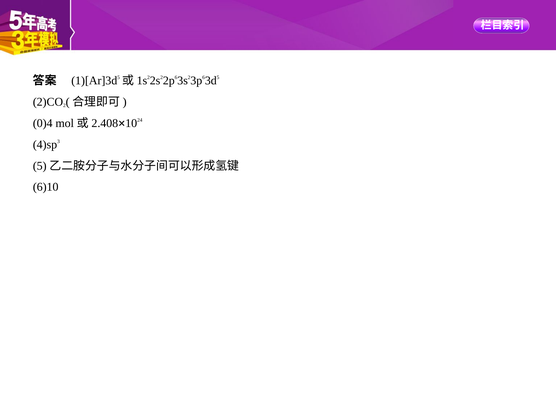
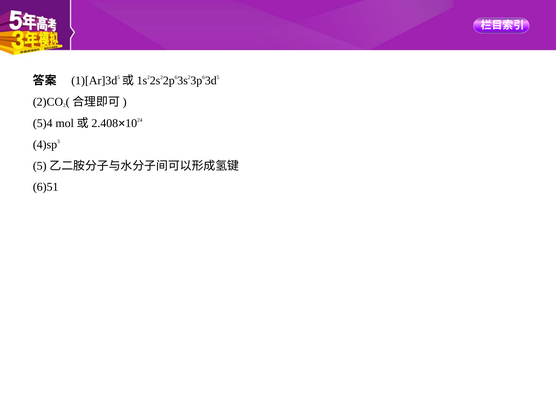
0)4: 0)4 -> 5)4 (43, 123)
6)10: 6)10 -> 6)51 (46, 187)
